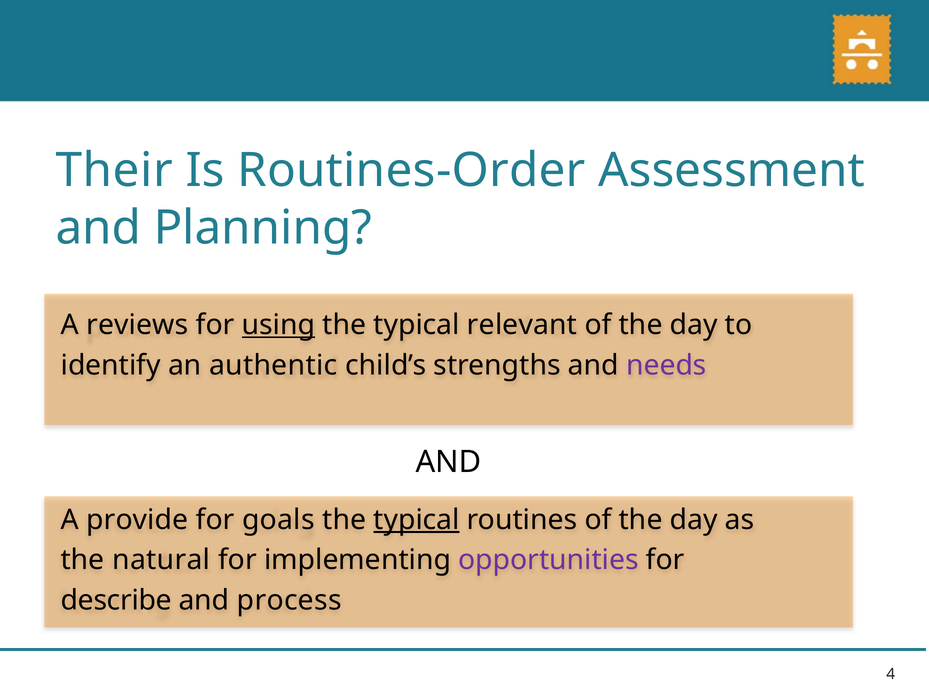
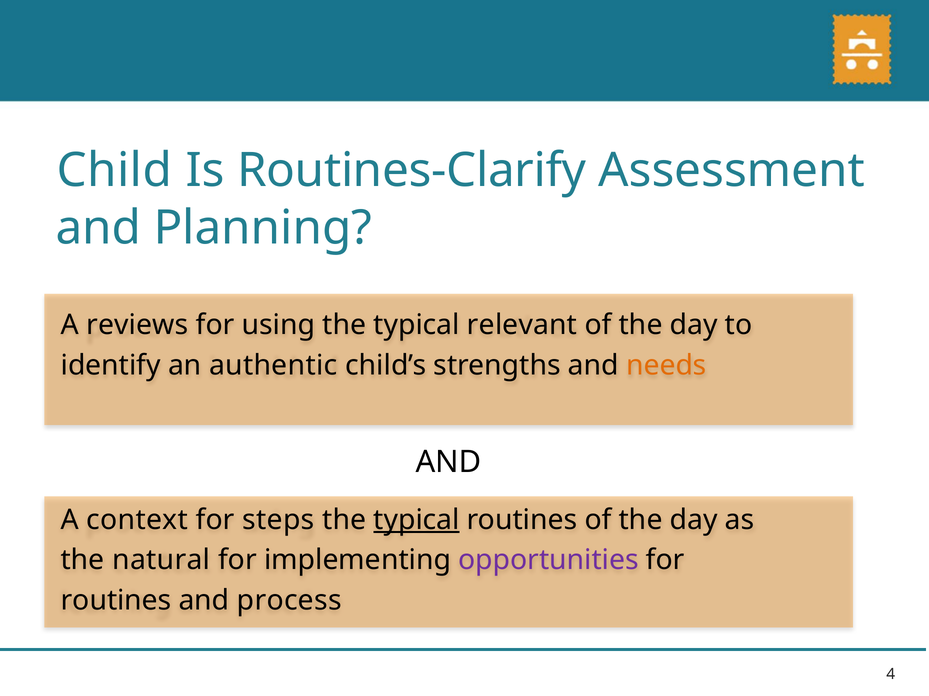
Their: Their -> Child (114, 171)
Routines-Order: Routines-Order -> Routines-Clarify (412, 171)
using underline: present -> none (278, 325)
needs colour: purple -> orange (666, 366)
provide: provide -> context (137, 520)
goals: goals -> steps (278, 520)
describe: describe -> routines (116, 601)
